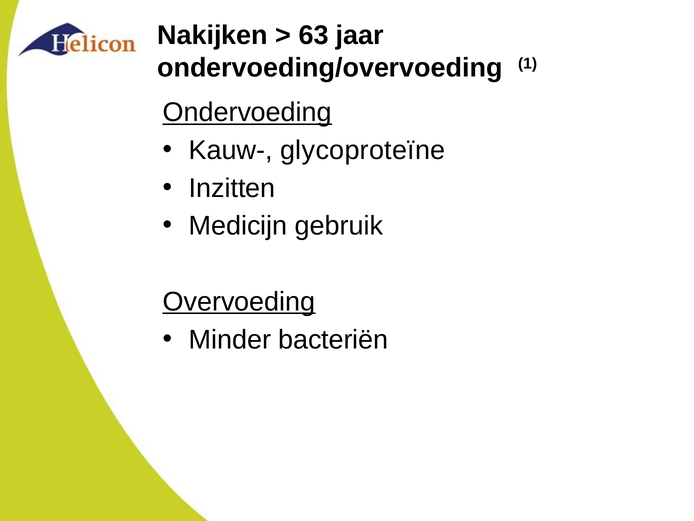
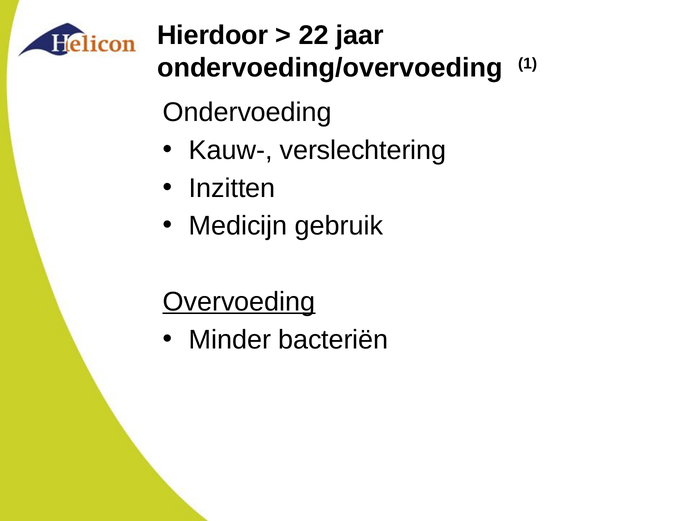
Nakijken: Nakijken -> Hierdoor (213, 35)
63: 63 -> 22 (314, 35)
Ondervoeding underline: present -> none (247, 112)
glycoproteïne: glycoproteïne -> verslechtering (363, 150)
